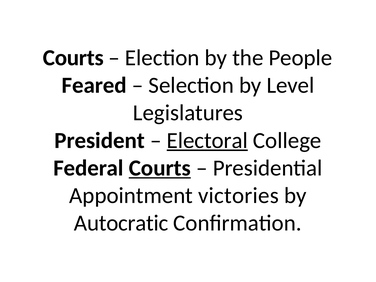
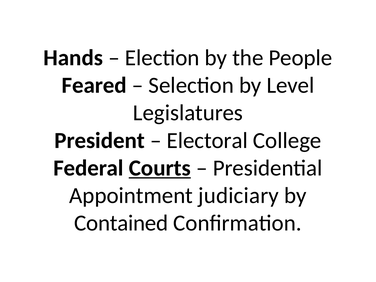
Courts: Courts -> Hands (73, 58)
Electoral underline: present -> none (207, 140)
victories: victories -> judiciary (238, 196)
Autocratic: Autocratic -> Contained (121, 223)
